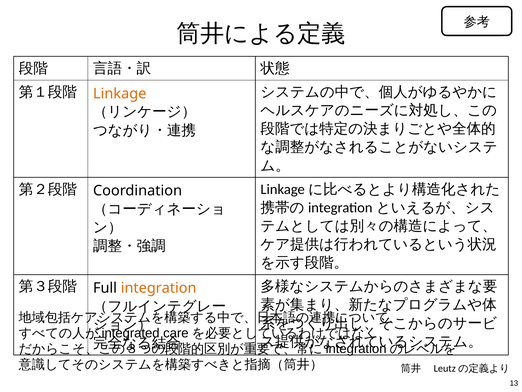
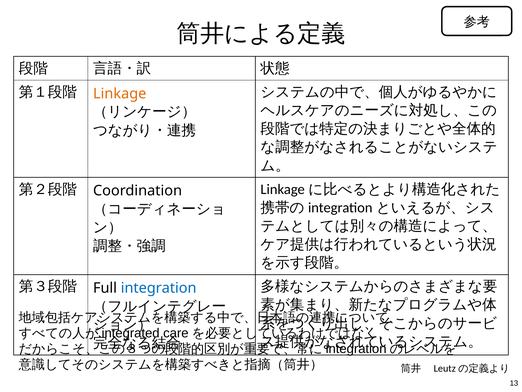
integration colour: orange -> blue (159, 288)
